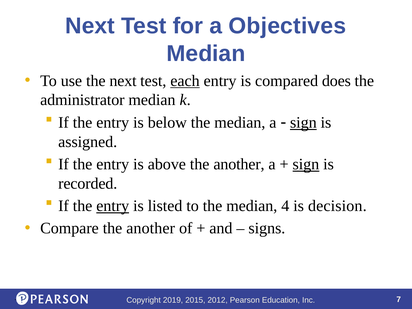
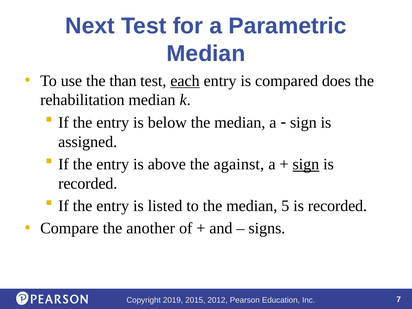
Objectives: Objectives -> Parametric (288, 26)
the next: next -> than (123, 81)
administrator: administrator -> rehabilitation (82, 100)
sign underline: present -> none (303, 122)
above the another: another -> against (239, 164)
entry underline: present -> none (113, 206)
4: 4 -> 5 (285, 206)
decision: decision -> recorded (337, 206)
